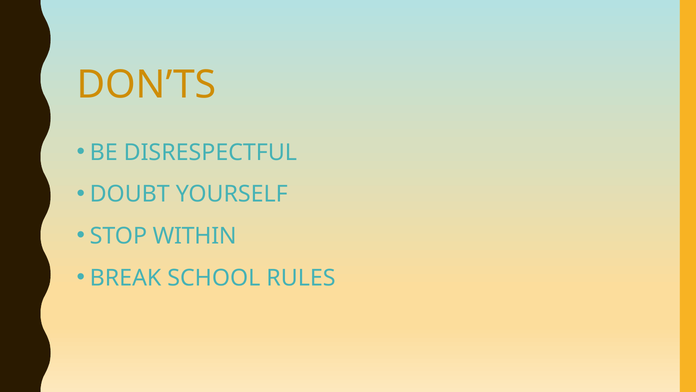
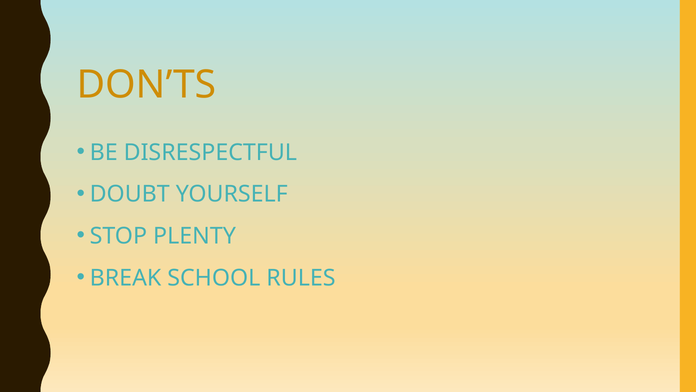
WITHIN: WITHIN -> PLENTY (195, 236)
